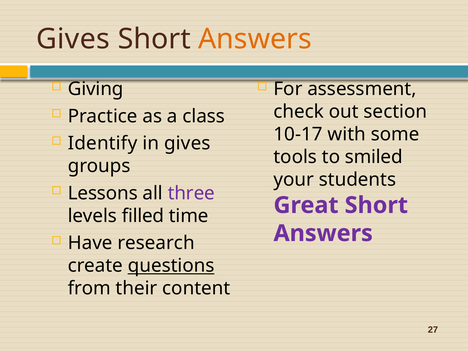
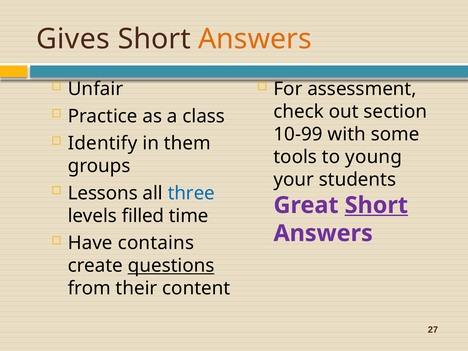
Giving: Giving -> Unfair (96, 89)
10-17: 10-17 -> 10-99 (298, 134)
in gives: gives -> them (187, 143)
smiled: smiled -> young (374, 157)
three colour: purple -> blue (191, 193)
Short underline: none -> present (376, 205)
research: research -> contains (156, 243)
